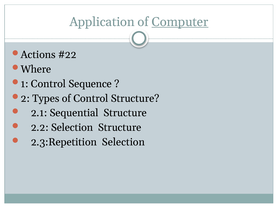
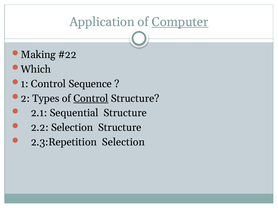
Actions: Actions -> Making (38, 55)
Where: Where -> Which (36, 69)
Control underline: none -> present (91, 99)
